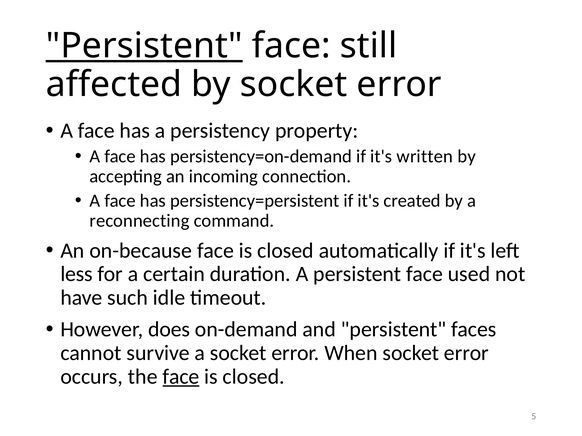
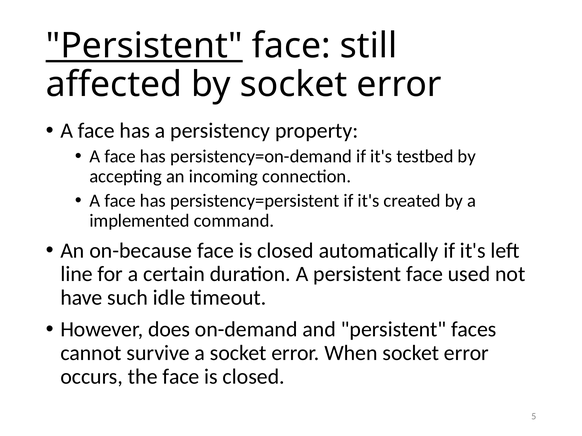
written: written -> testbed (425, 157)
reconnecting: reconnecting -> implemented (140, 221)
less: less -> line (77, 274)
face underline: present -> none (181, 377)
